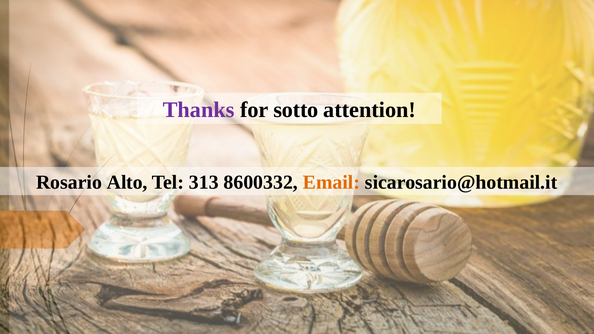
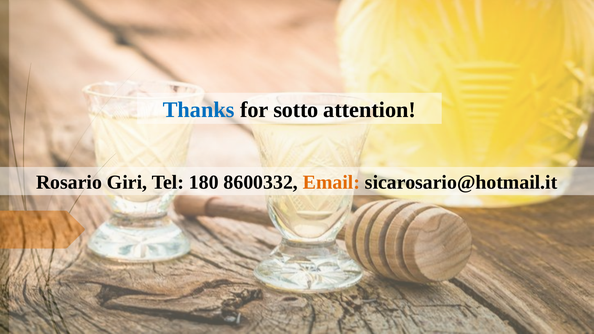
Thanks colour: purple -> blue (199, 110)
Alto: Alto -> Giri (127, 183)
313: 313 -> 180 (204, 183)
